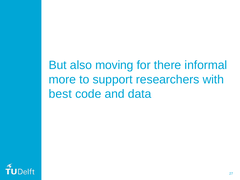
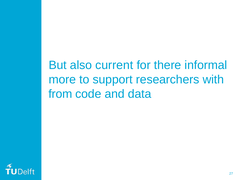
moving: moving -> current (114, 65)
best: best -> from (60, 94)
